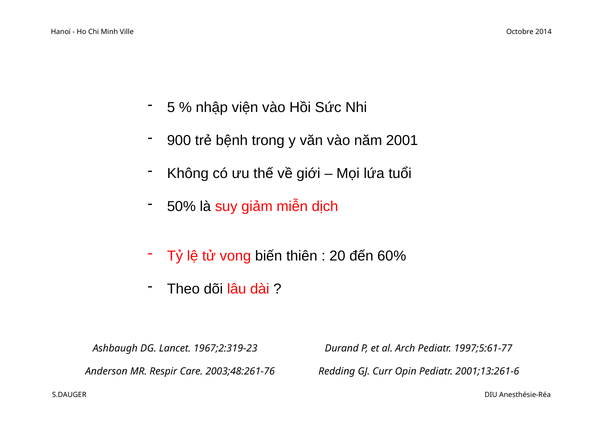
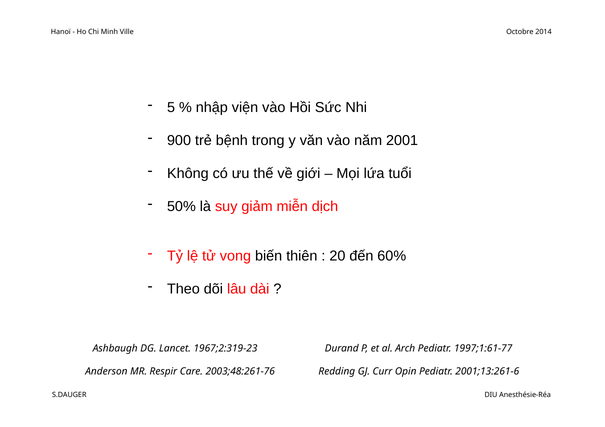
1997;5:61-77: 1997;5:61-77 -> 1997;1:61-77 (483, 349)
